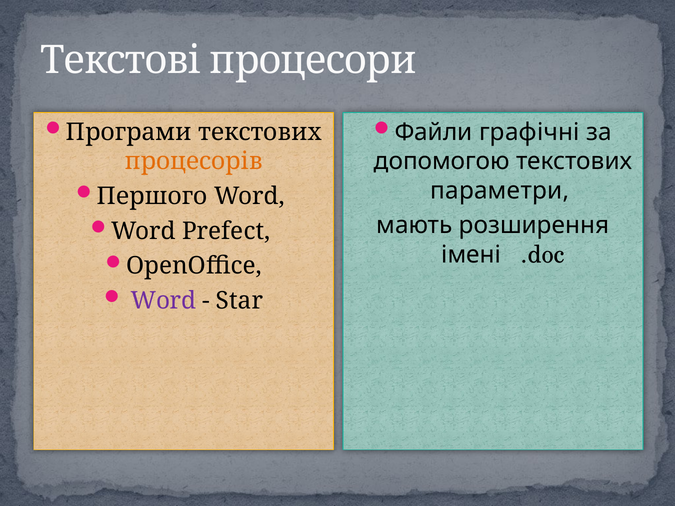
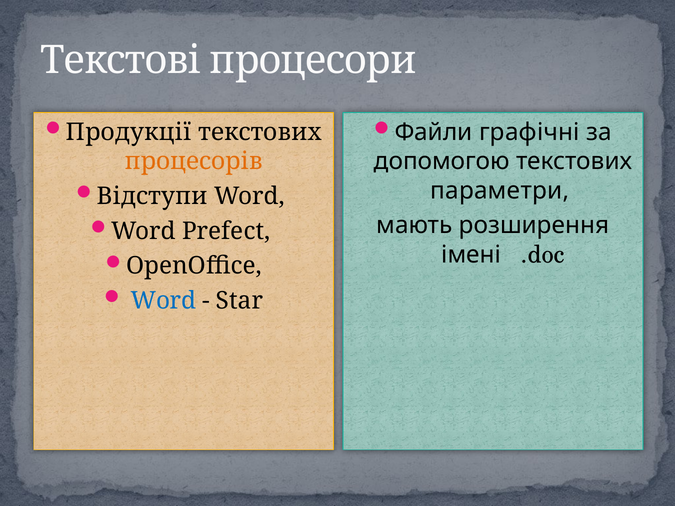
Програми: Програми -> Продукції (129, 132)
Першого: Першого -> Відступи (152, 196)
Word colour: purple -> blue (164, 301)
